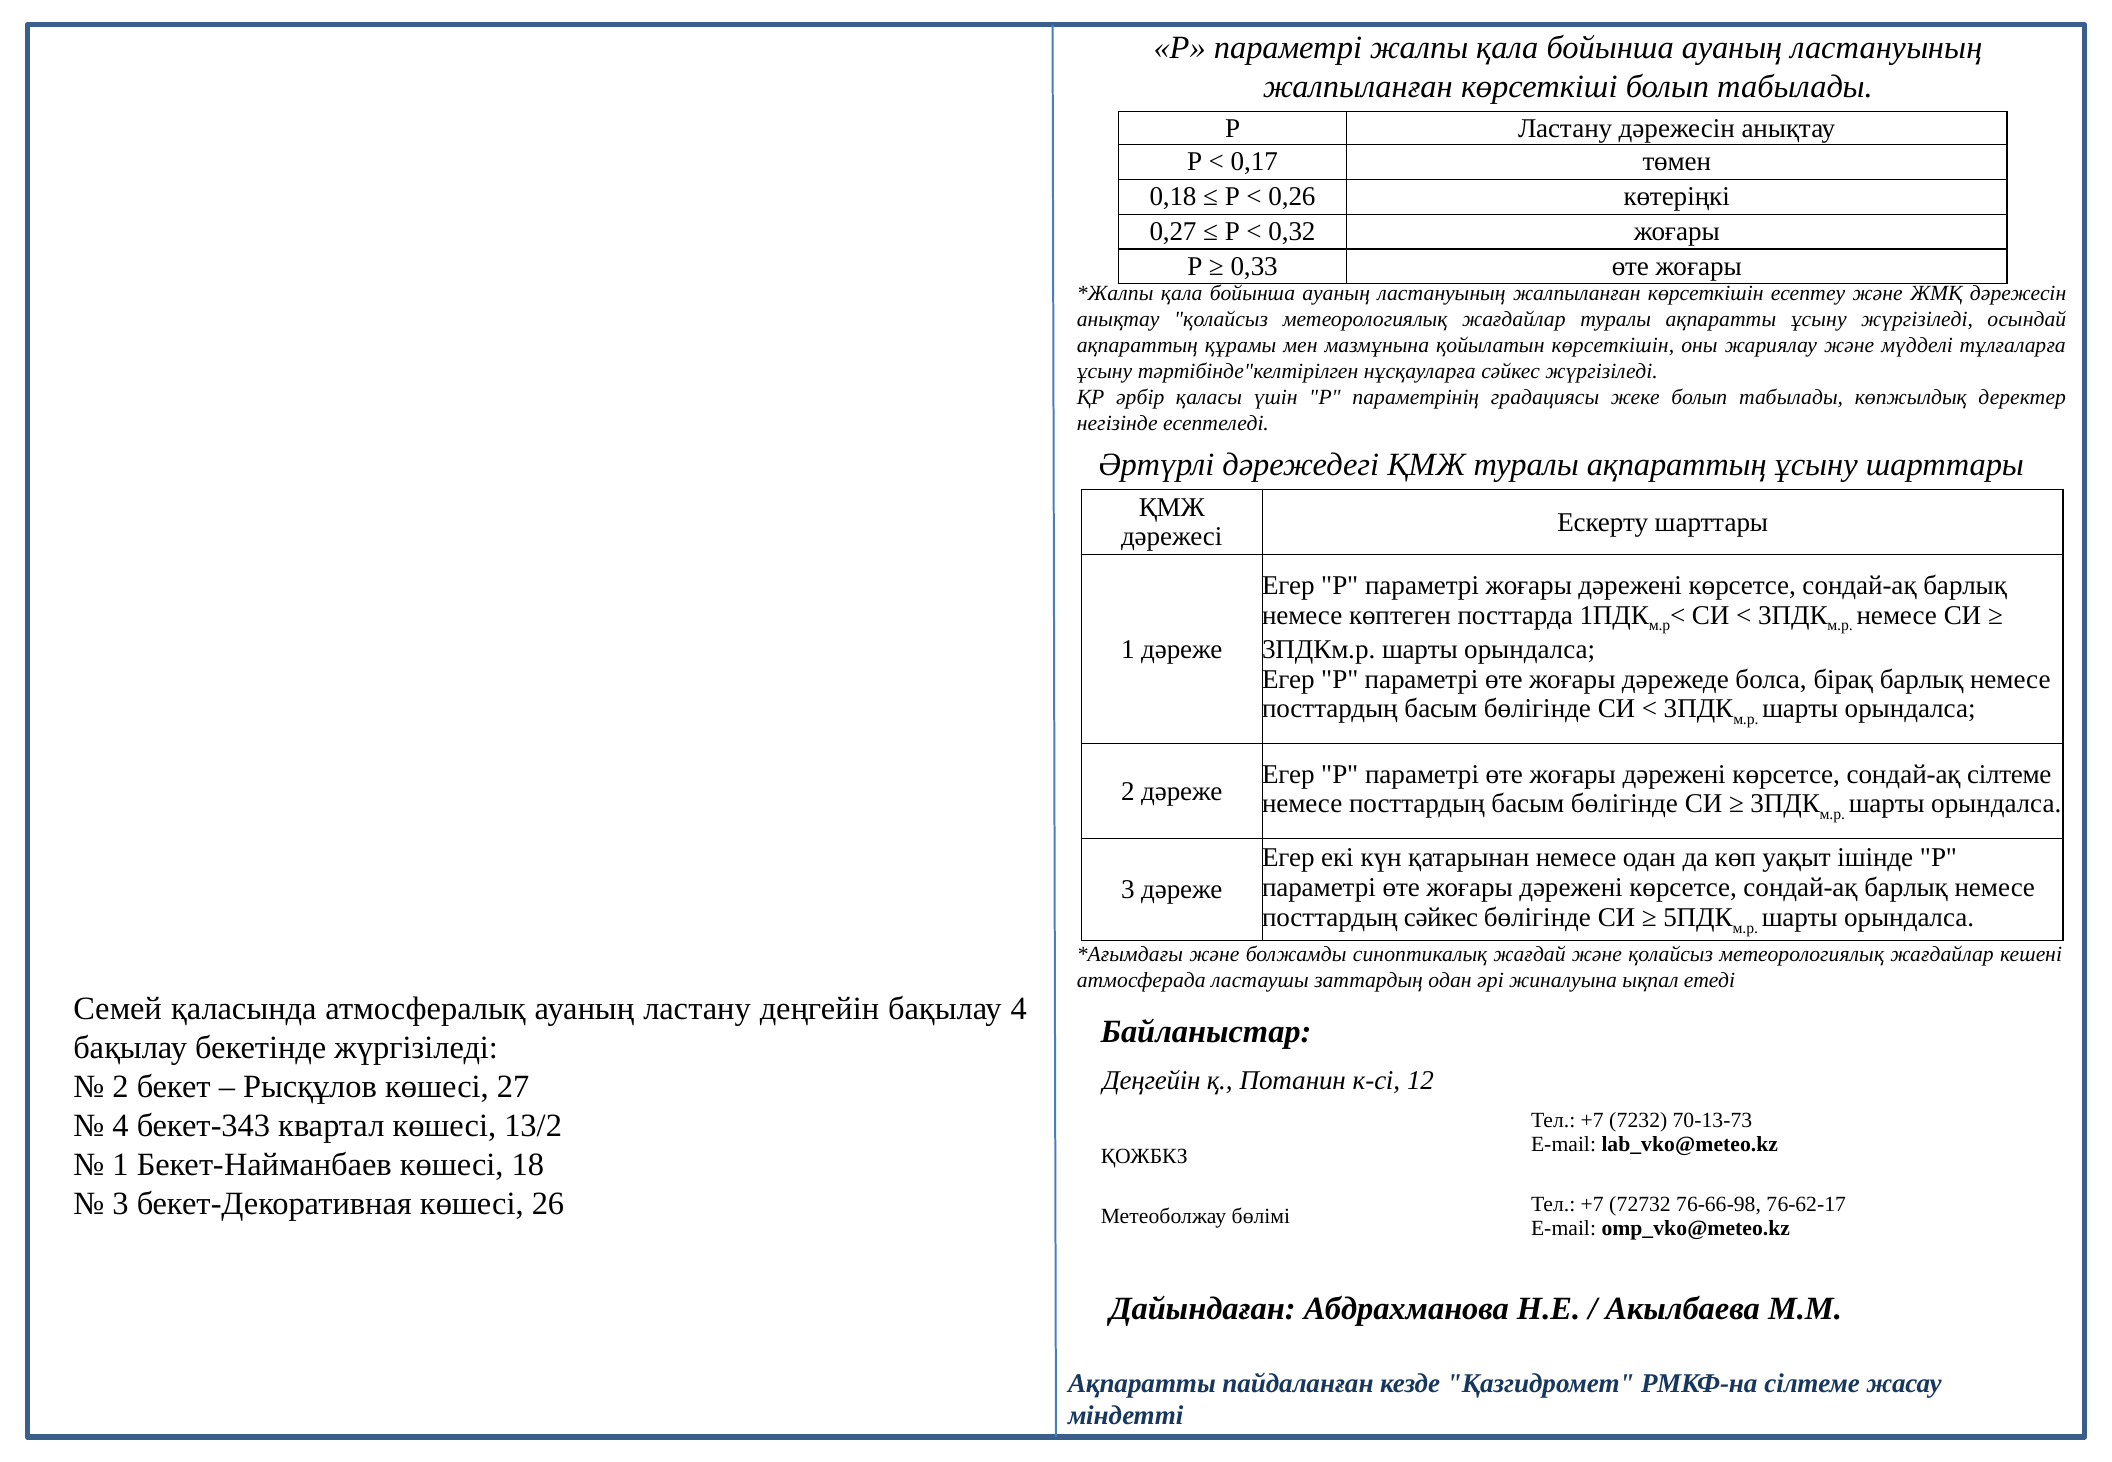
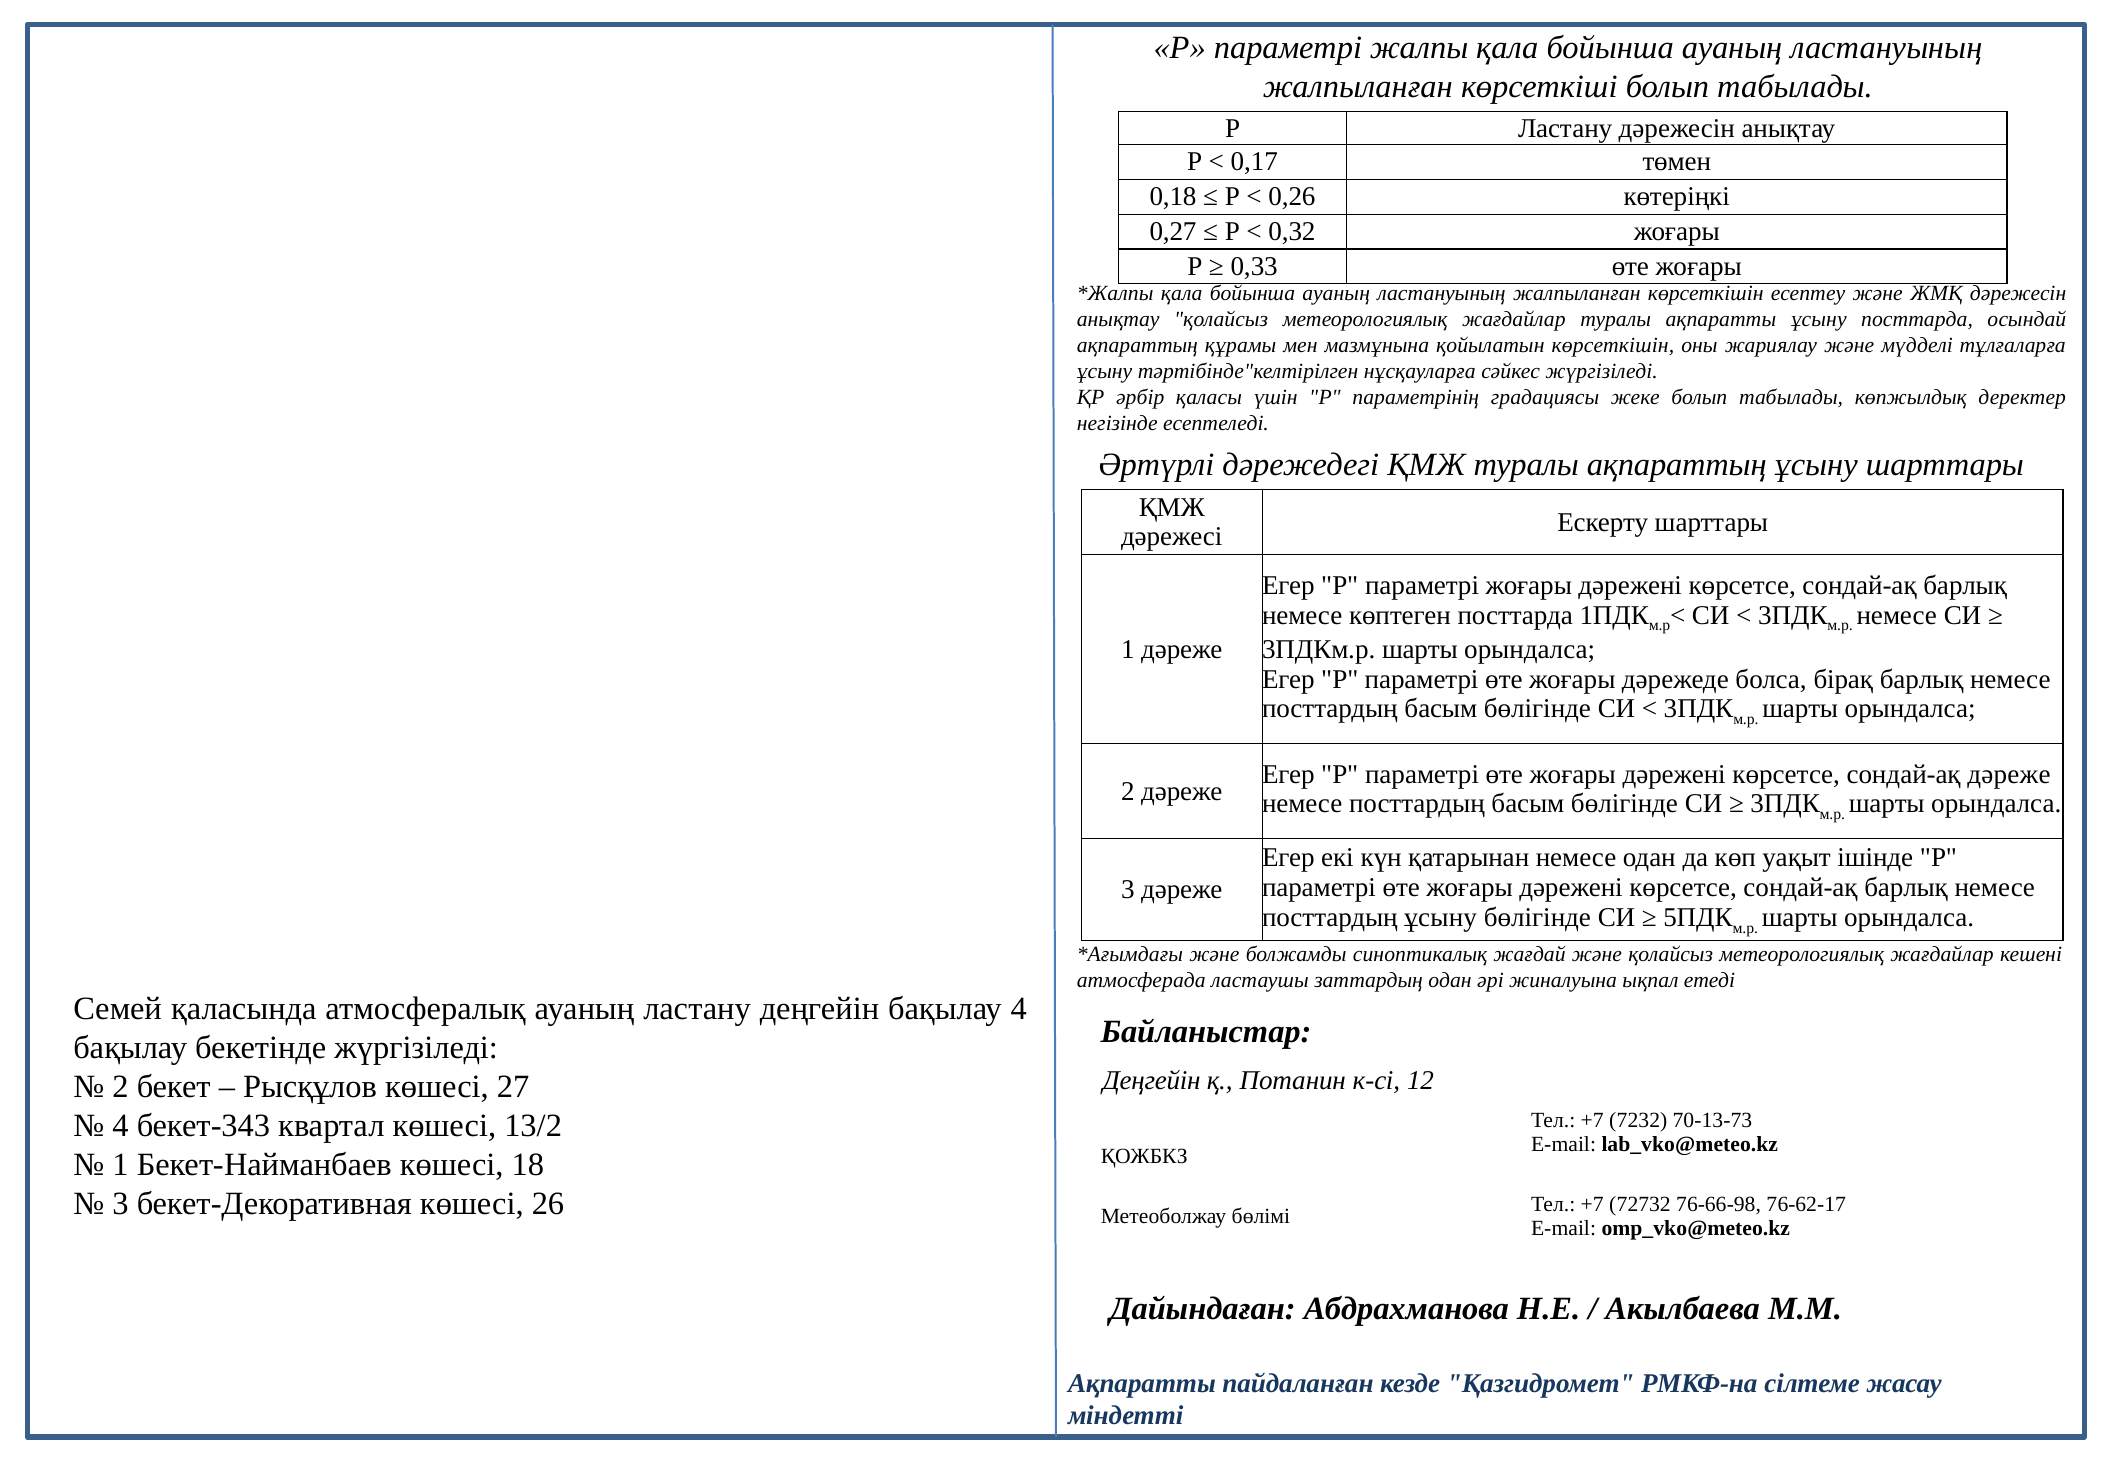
ұсыну жүргізіледі: жүргізіледі -> посттарда (1917, 320)
сондай-ақ сілтеме: сілтеме -> дәреже (2009, 774)
посттардың сәйкес: сәйкес -> ұсыну (1441, 917)
